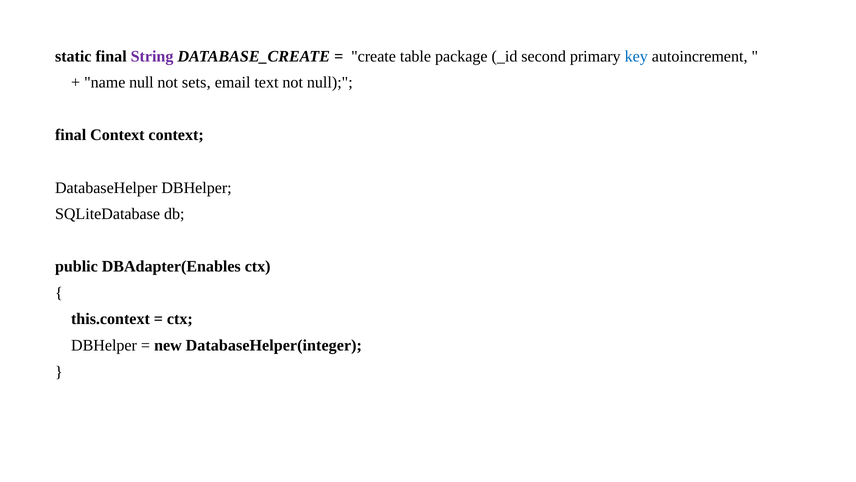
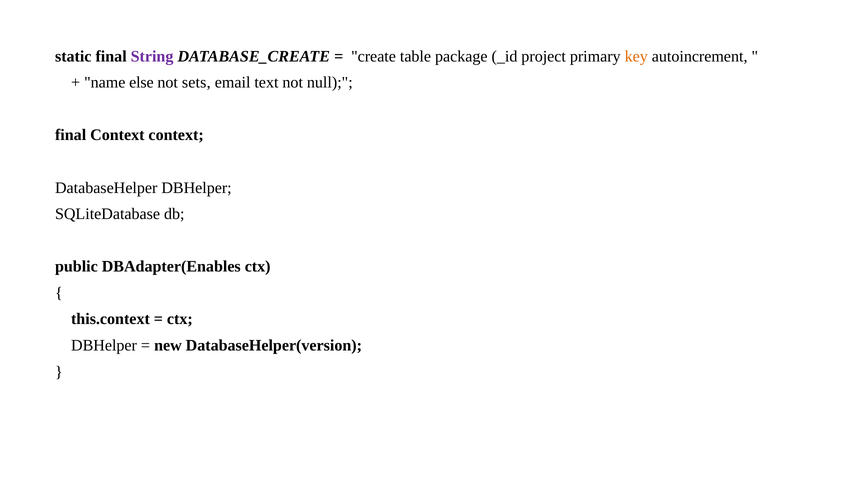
second: second -> project (544, 56)
key colour: blue -> orange (636, 56)
name null: null -> else (141, 83)
DatabaseHelper(integer: DatabaseHelper(integer -> DatabaseHelper(version (274, 345)
